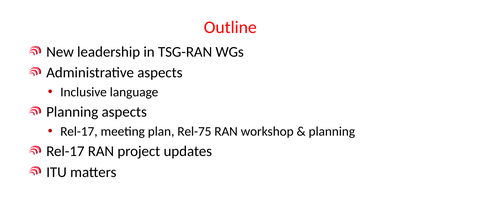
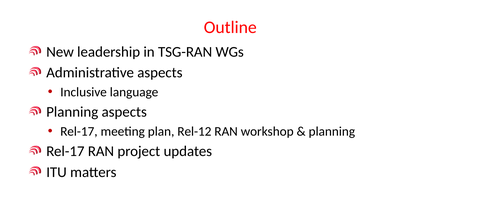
Rel-75: Rel-75 -> Rel-12 (194, 131)
